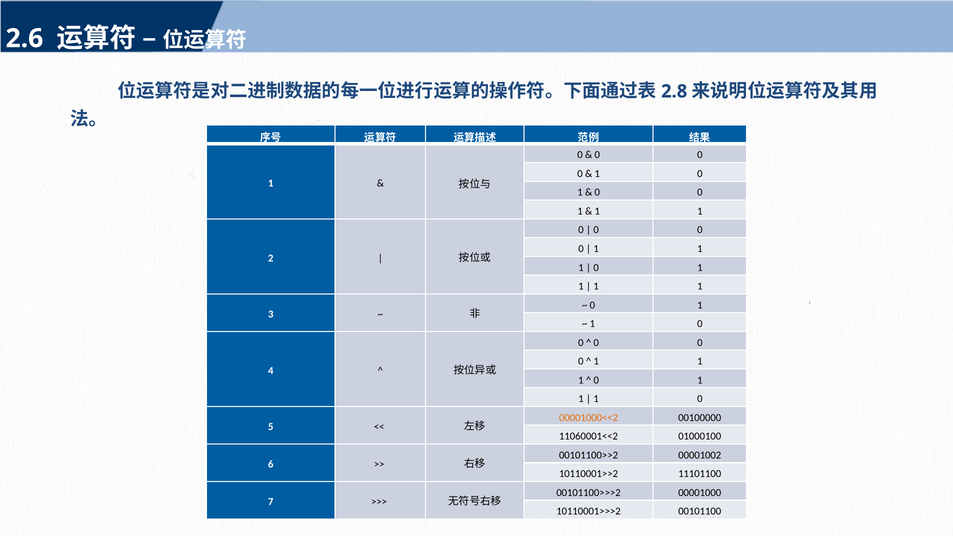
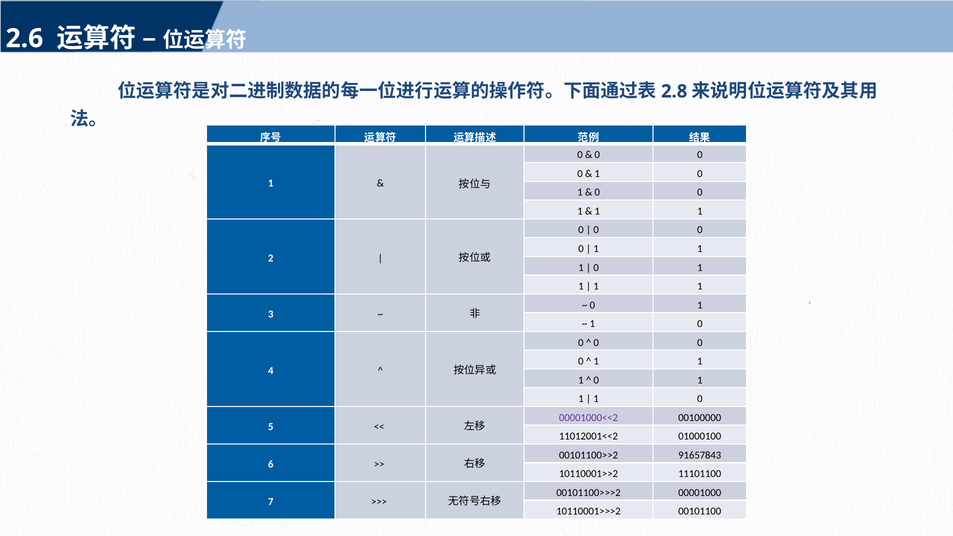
00001000<<2 colour: orange -> purple (589, 418)
11060001<<2: 11060001<<2 -> 11012001<<2 (589, 436)
00001002: 00001002 -> 91657843 (700, 455)
